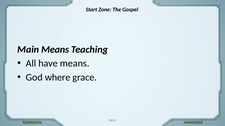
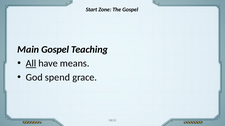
Main Means: Means -> Gospel (55, 50)
All underline: none -> present (31, 64)
where: where -> spend (57, 78)
